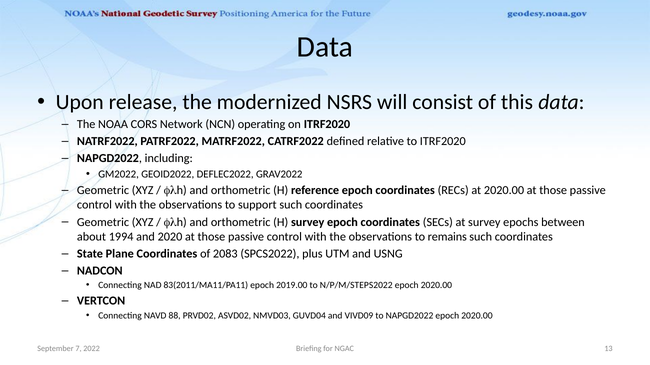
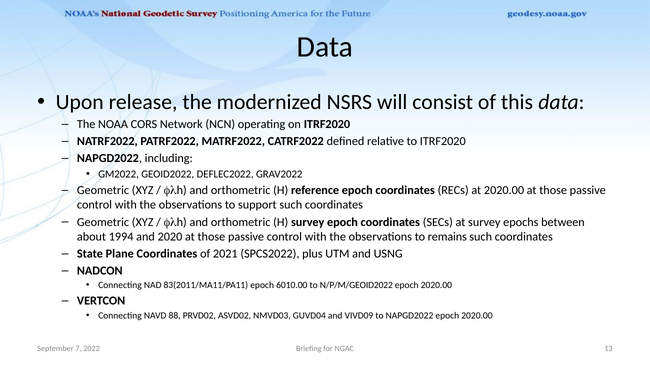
2083: 2083 -> 2021 (225, 254)
2019.00: 2019.00 -> 6010.00 (292, 286)
N/P/M/STEPS2022: N/P/M/STEPS2022 -> N/P/M/GEOID2022 (356, 286)
